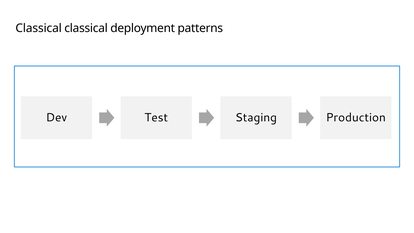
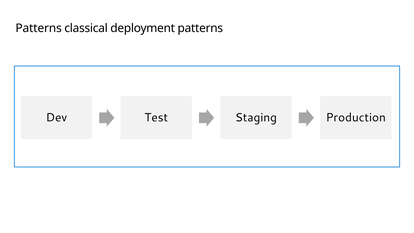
Classical: Classical -> Patterns (39, 28)
